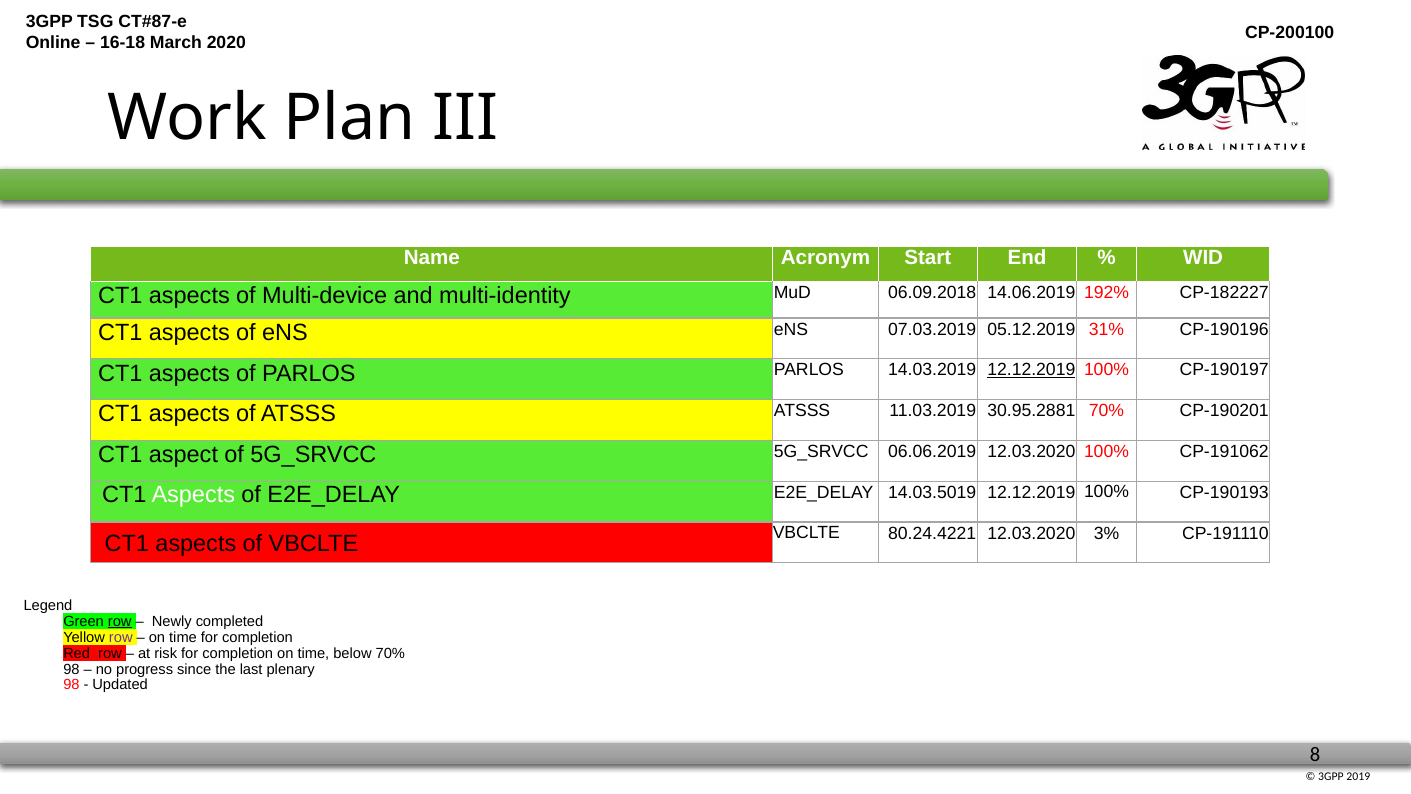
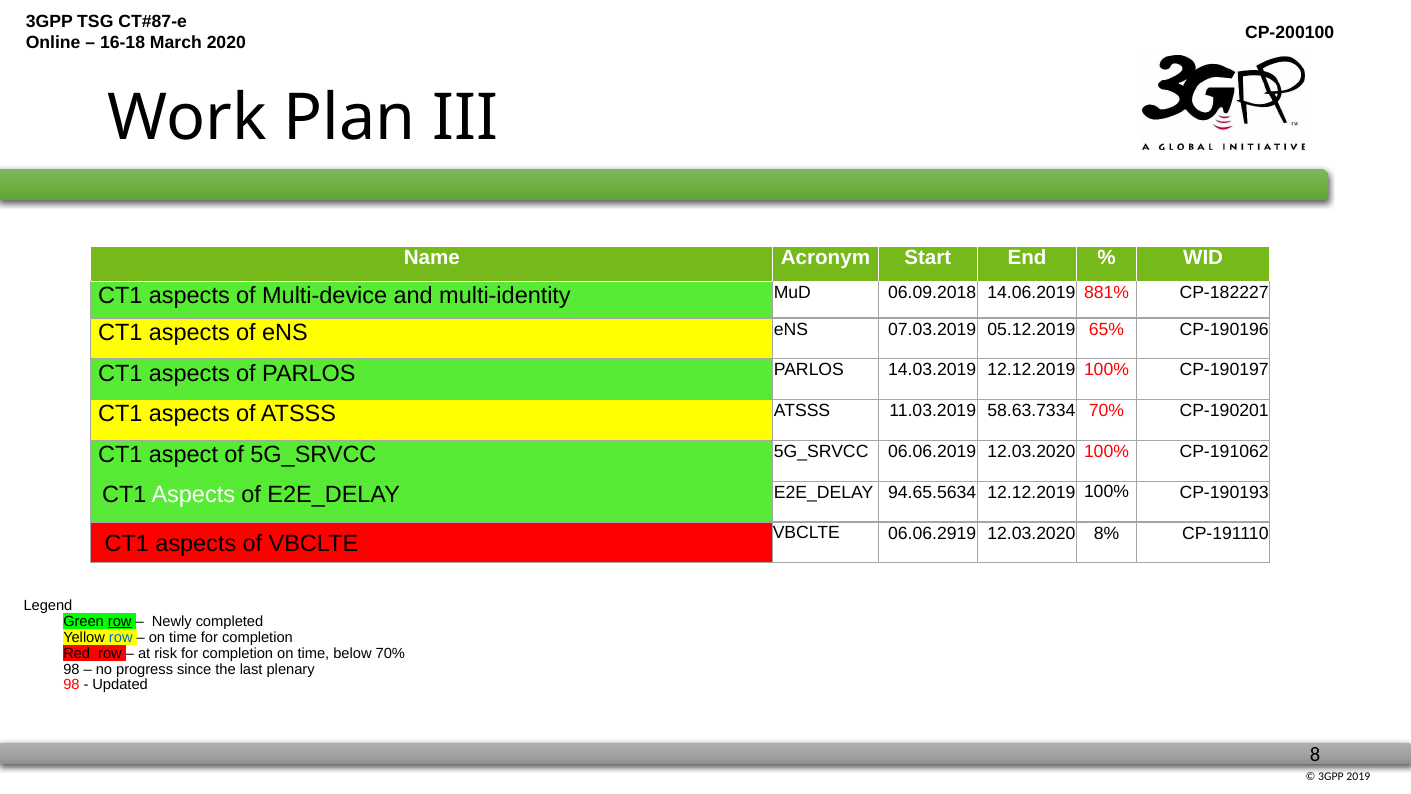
192%: 192% -> 881% (1107, 292)
31%: 31% -> 65% (1107, 329)
12.12.2019 underline: present -> none (1031, 370)
30.95.2881: 30.95.2881 -> 58.63.7334 (1031, 411)
14.03.5019: 14.03.5019 -> 94.65.5634 (932, 492)
80.24.4221: 80.24.4221 -> 06.06.2919 (932, 533)
3%: 3% -> 8% (1107, 533)
row colour: purple -> blue (121, 637)
